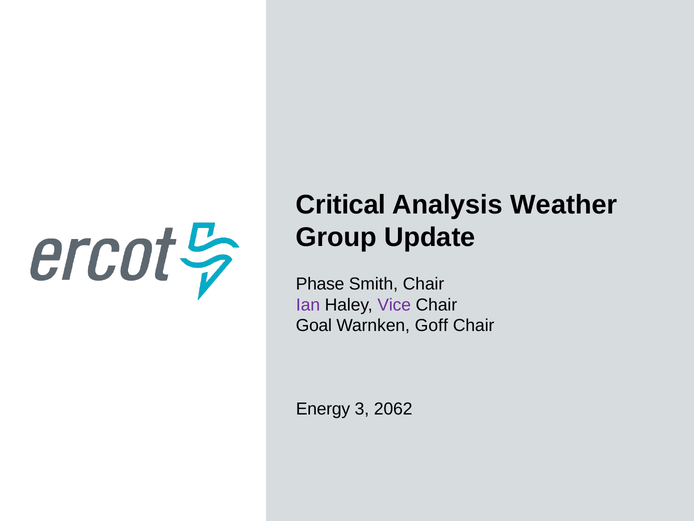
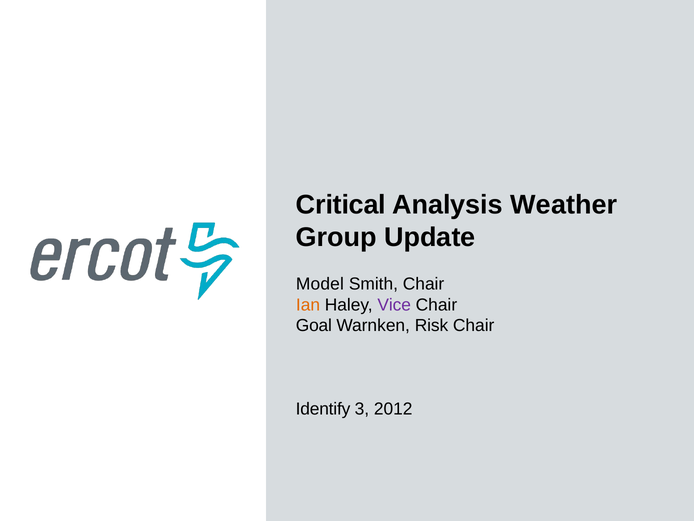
Phase: Phase -> Model (320, 284)
Ian colour: purple -> orange (308, 305)
Goff: Goff -> Risk (431, 325)
Energy: Energy -> Identify (323, 409)
2062: 2062 -> 2012 (393, 409)
